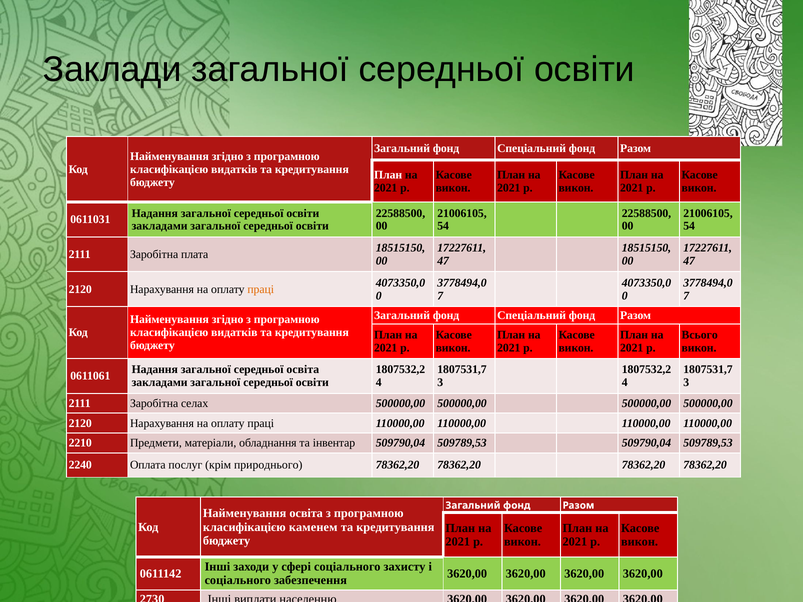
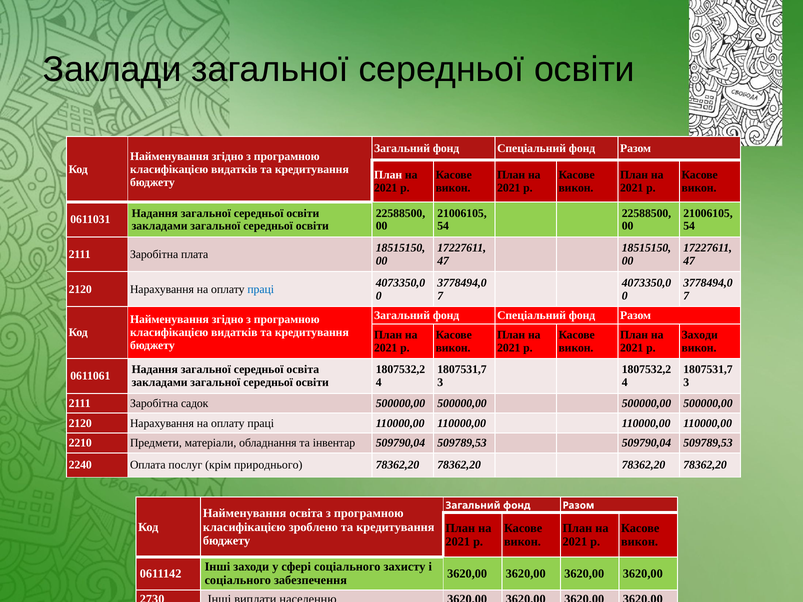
праці colour: orange -> blue (261, 289)
Всього: Всього -> Заходи (700, 335)
селах: селах -> садок (195, 404)
каменем: каменем -> зроблено (313, 527)
